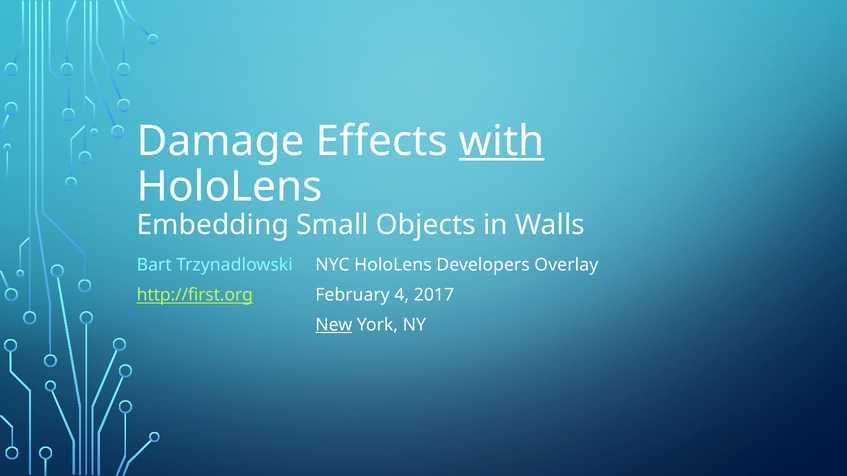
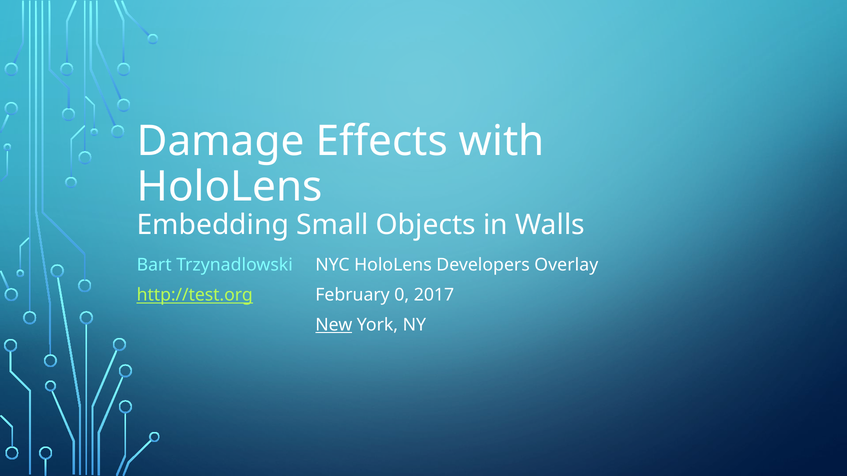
with underline: present -> none (502, 141)
http://first.org: http://first.org -> http://test.org (195, 295)
4: 4 -> 0 (402, 295)
